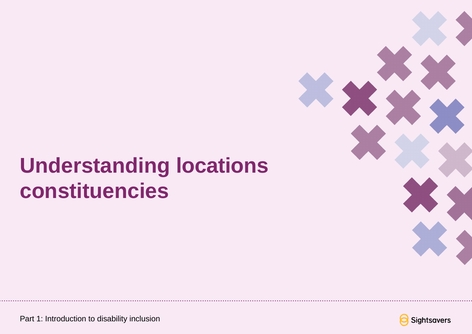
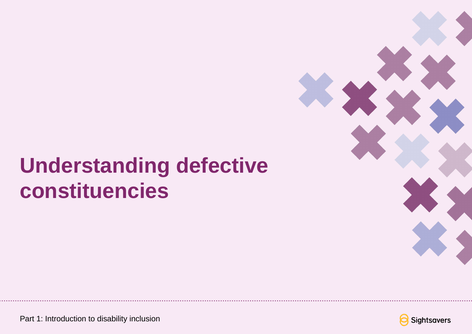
locations: locations -> defective (222, 165)
